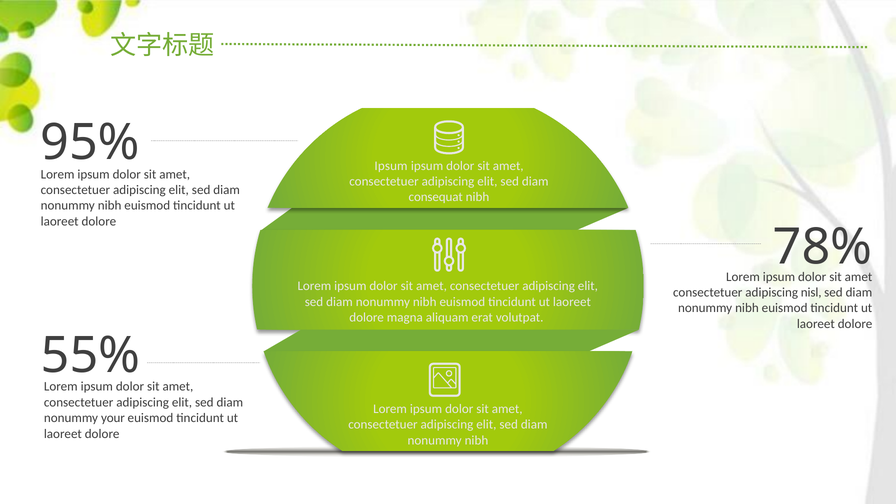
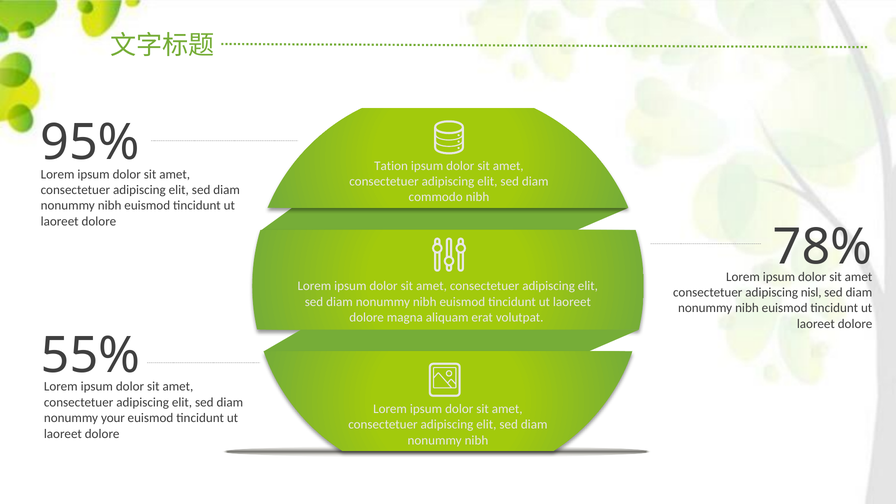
Ipsum: Ipsum -> Tation (391, 166)
consequat: consequat -> commodo (436, 197)
